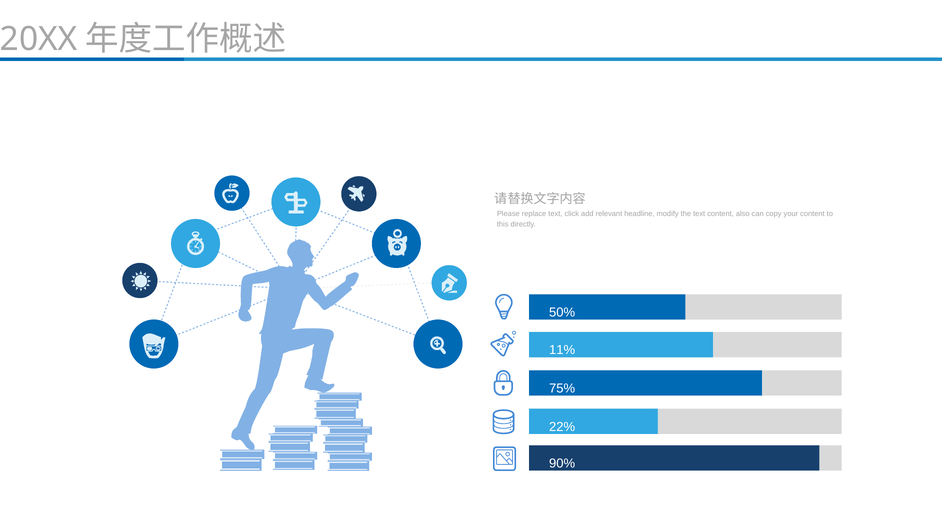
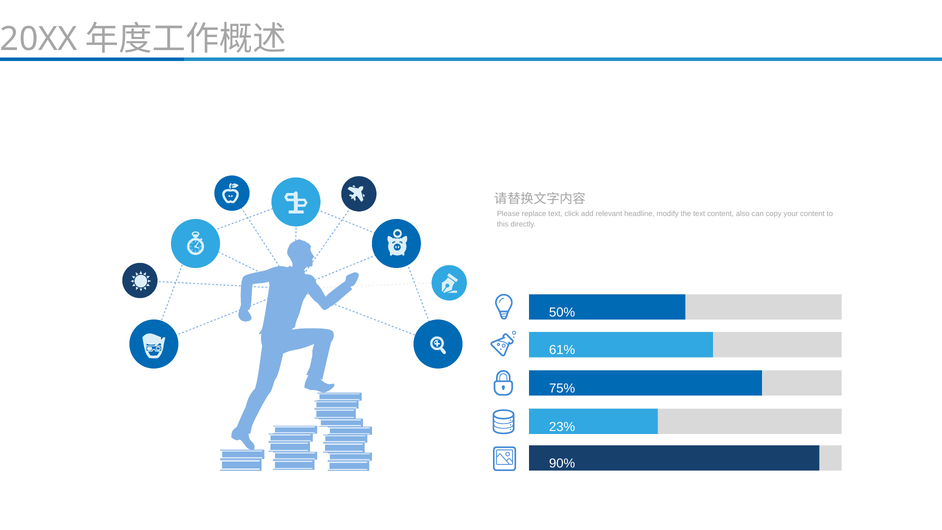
11%: 11% -> 61% (562, 350)
22%: 22% -> 23% (562, 427)
